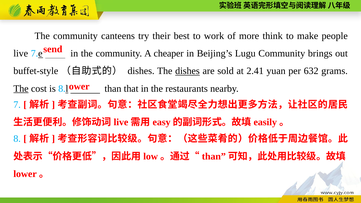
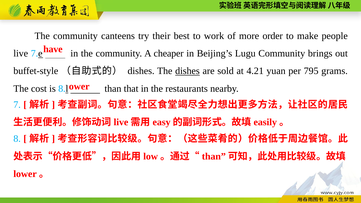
think: think -> order (273, 36)
send: send -> have (53, 49)
2.41: 2.41 -> 4.21 (255, 71)
632: 632 -> 795 (311, 71)
The underline: present -> none (21, 89)
